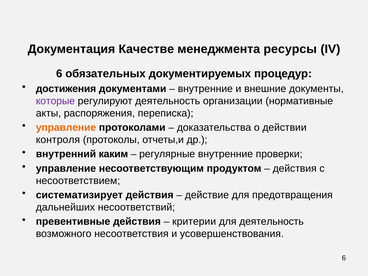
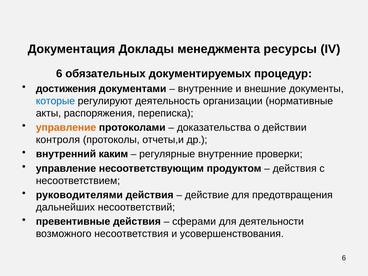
Качестве: Качестве -> Доклады (146, 49)
которые colour: purple -> blue (55, 101)
систематизирует: систематизирует -> руководителями (79, 195)
критерии: критерии -> сферами (194, 222)
для деятельность: деятельность -> деятельности (272, 222)
